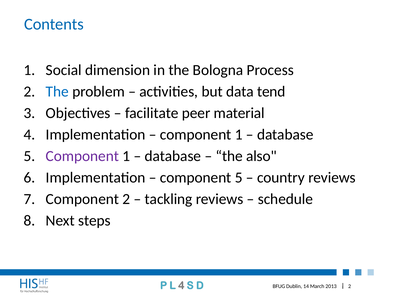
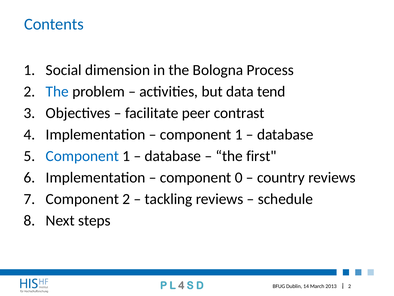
material: material -> contrast (239, 113)
Component colour: purple -> blue (82, 156)
also: also -> first (261, 156)
component 5: 5 -> 0 (239, 177)
